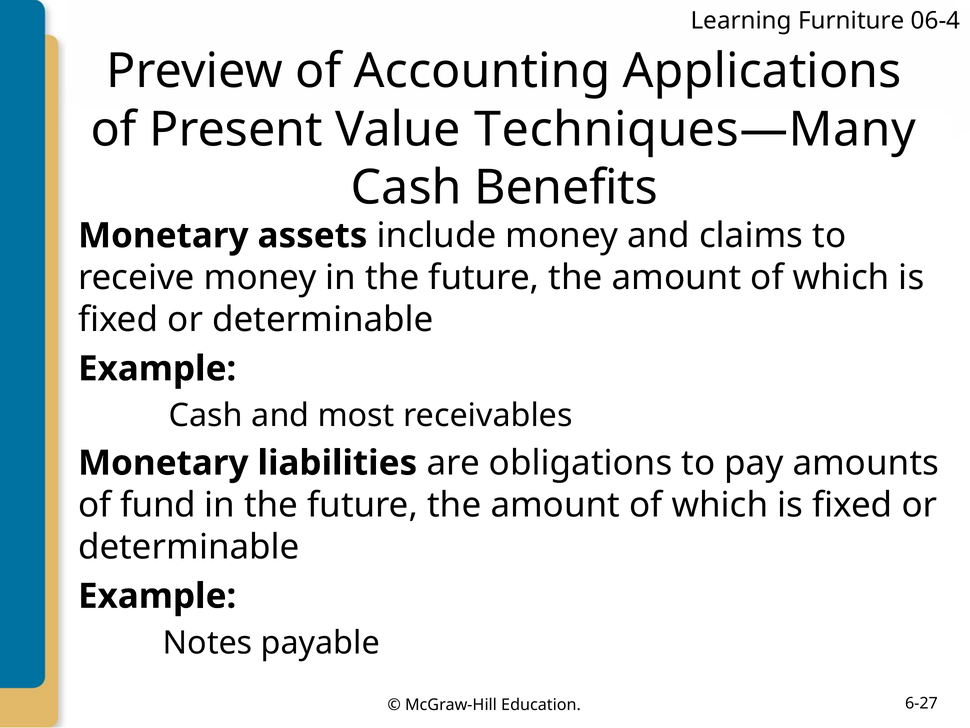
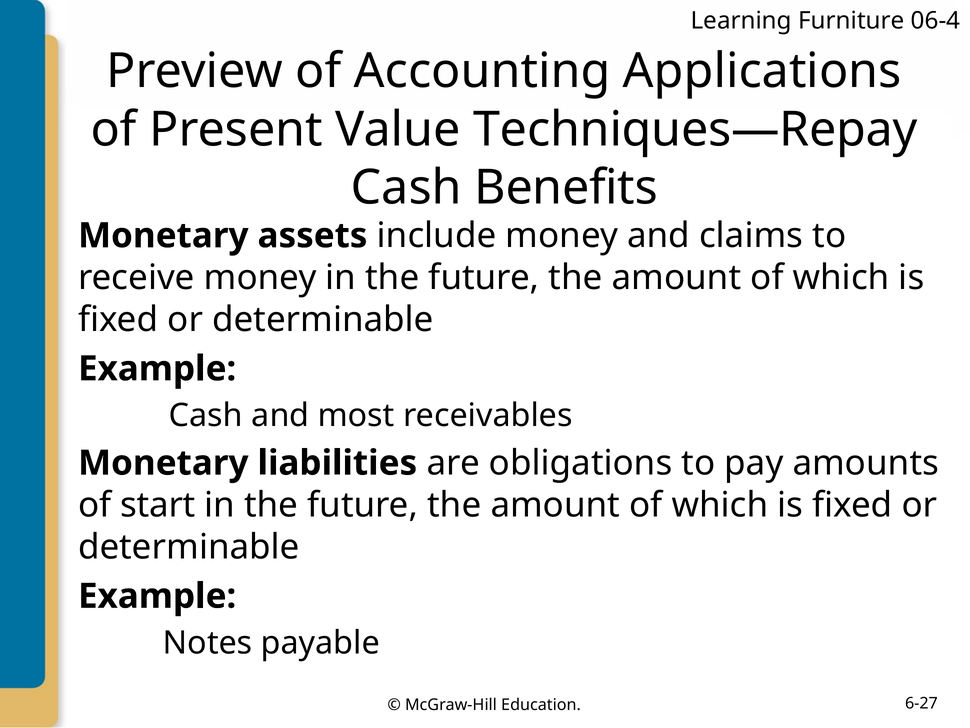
Techniques—Many: Techniques—Many -> Techniques—Repay (695, 129)
fund: fund -> start (158, 505)
